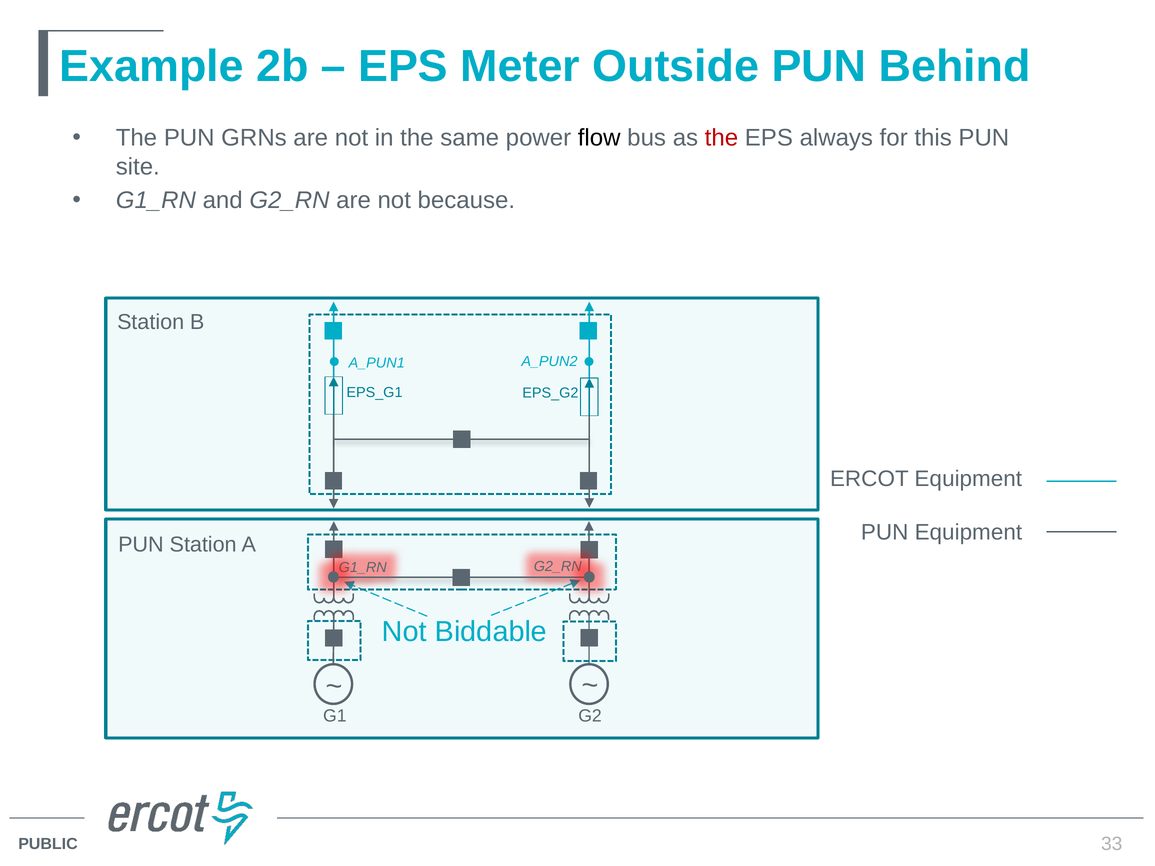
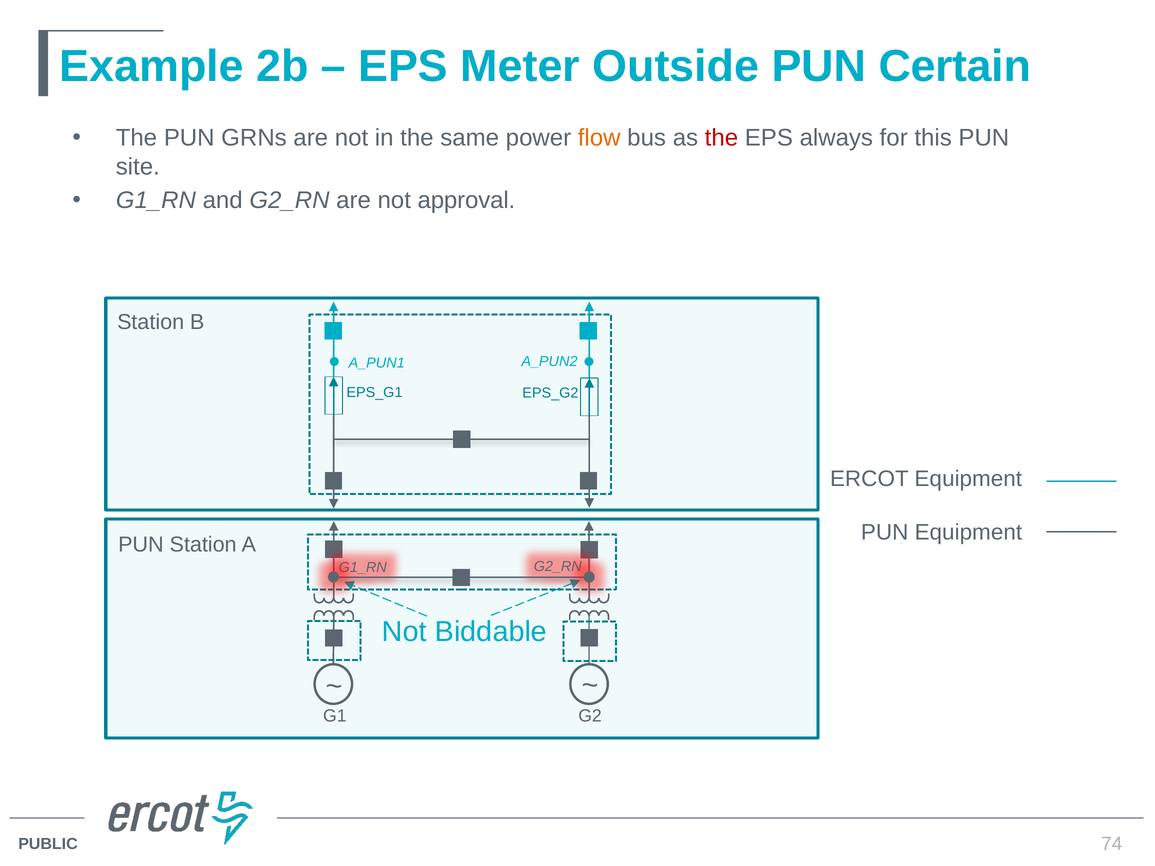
Behind: Behind -> Certain (955, 67)
flow colour: black -> orange (599, 138)
because: because -> approval (466, 201)
33: 33 -> 74 (1112, 844)
